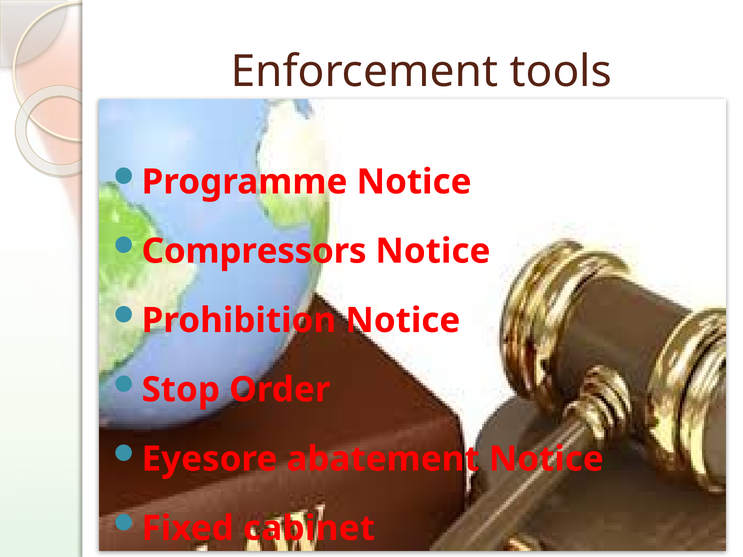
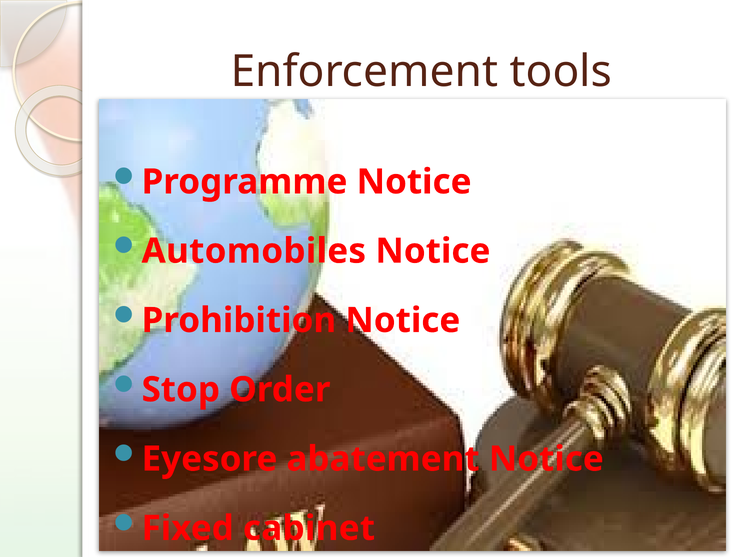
Compressors: Compressors -> Automobiles (254, 251)
